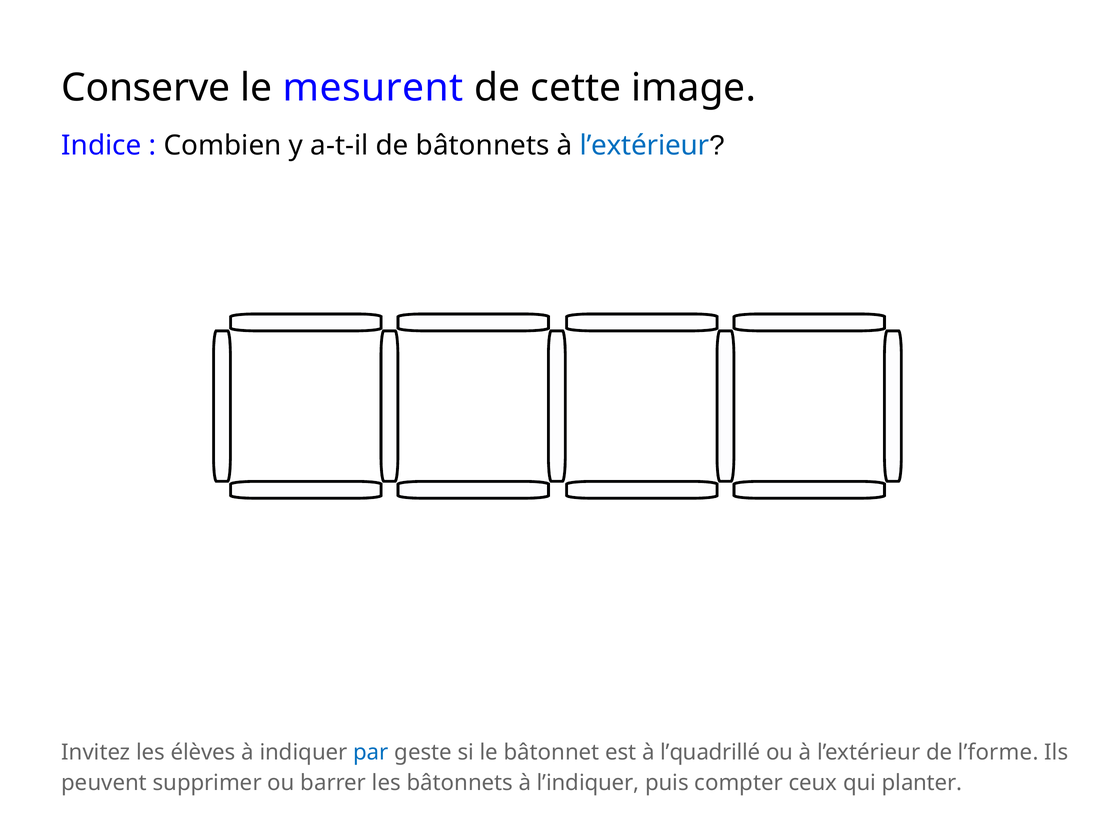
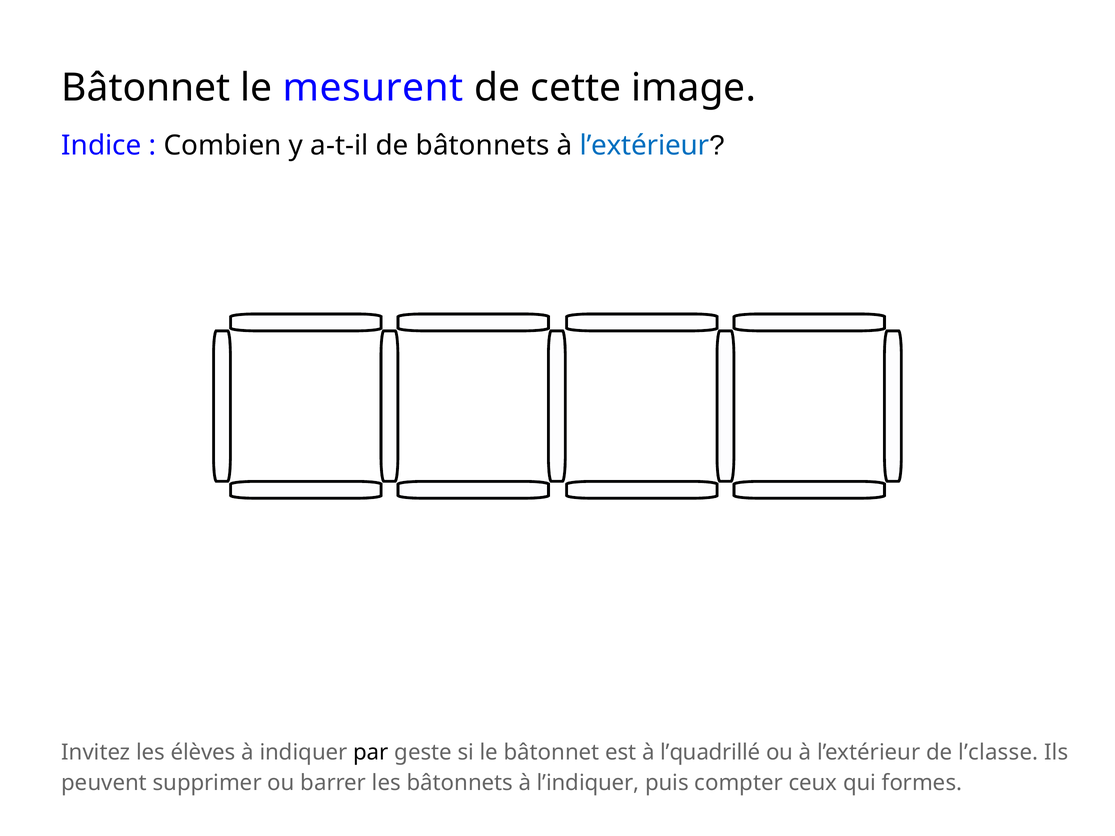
Conserve: Conserve -> Bâtonnet (146, 88)
par colour: blue -> black (371, 752)
l’forme: l’forme -> l’classe (998, 752)
planter: planter -> formes (922, 783)
